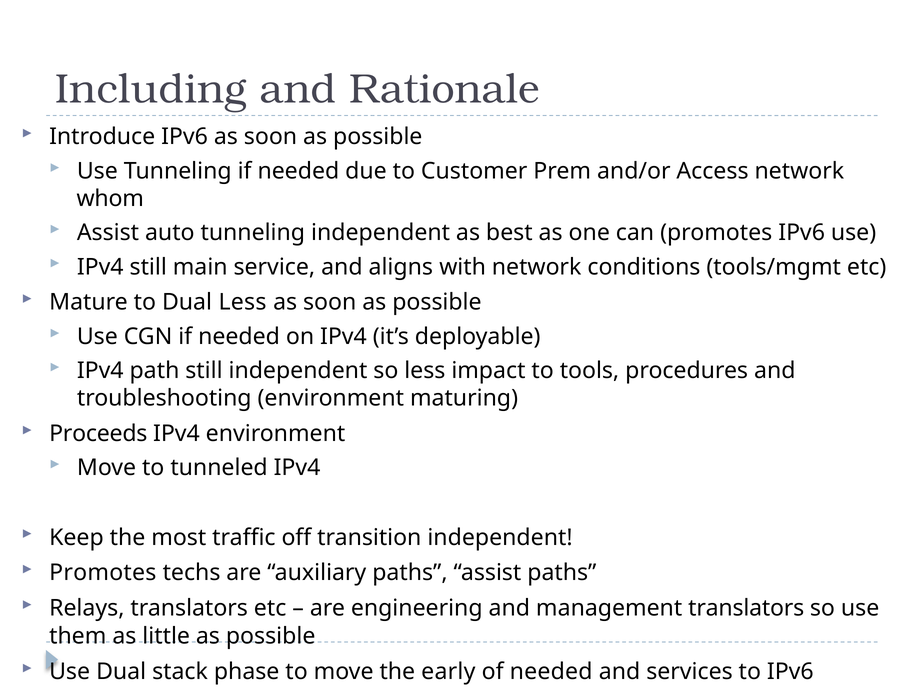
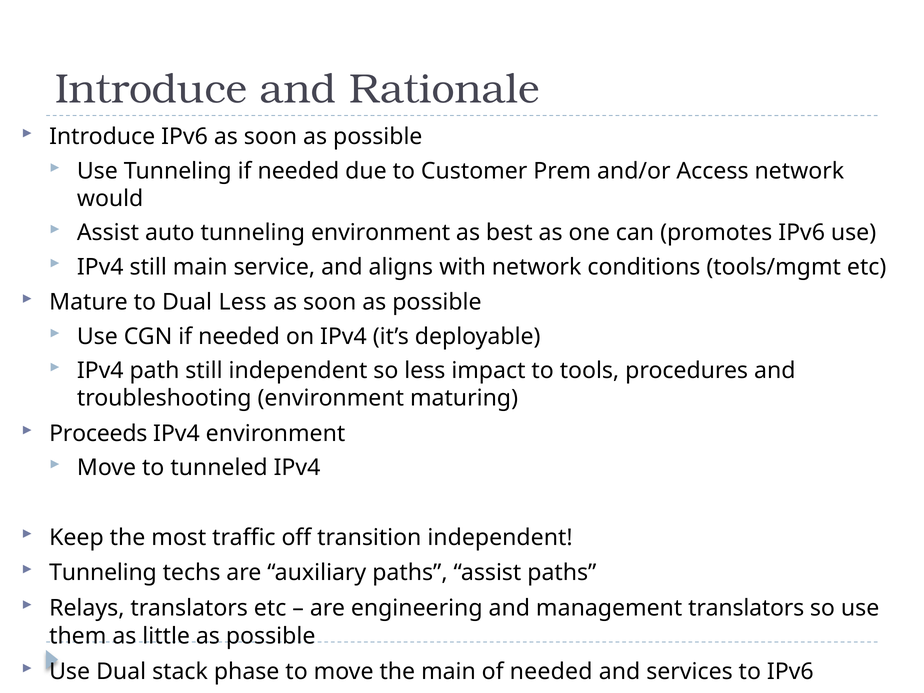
Including: Including -> Introduce (151, 89)
whom: whom -> would (110, 199)
tunneling independent: independent -> environment (381, 233)
Promotes: Promotes -> Tunneling (103, 573)
the early: early -> main (448, 671)
